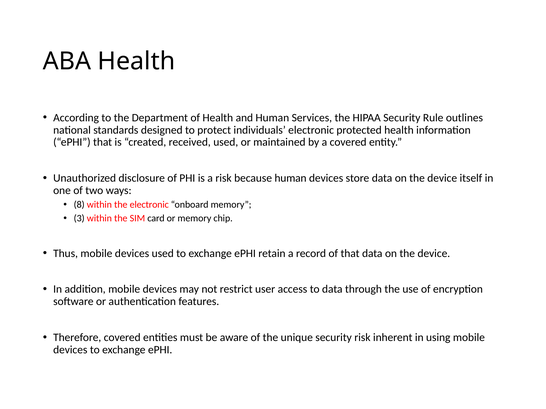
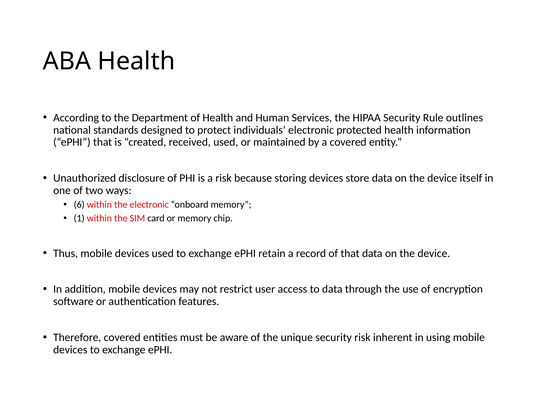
because human: human -> storing (290, 178)
8: 8 -> 6 (79, 205)
3: 3 -> 1 (79, 218)
